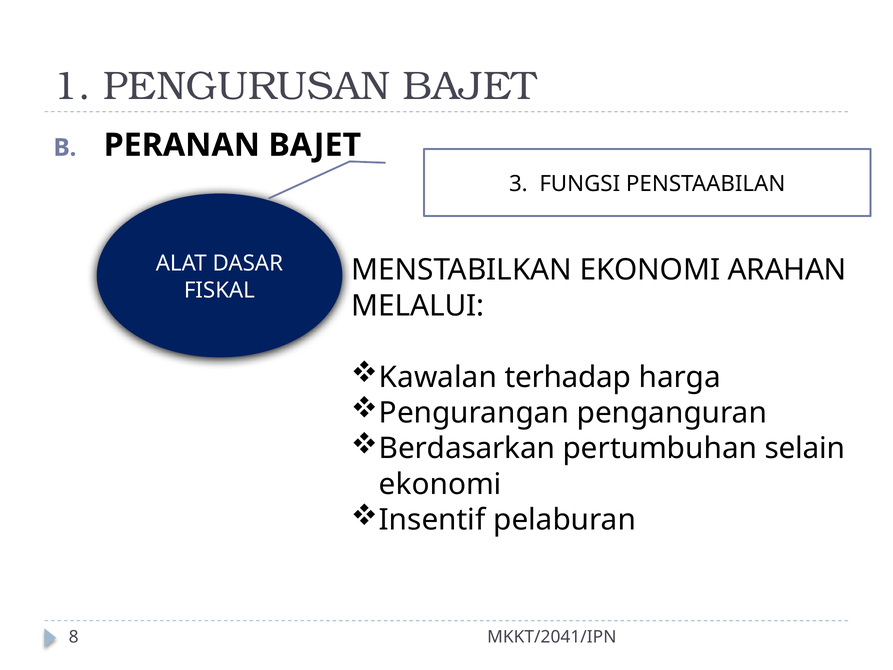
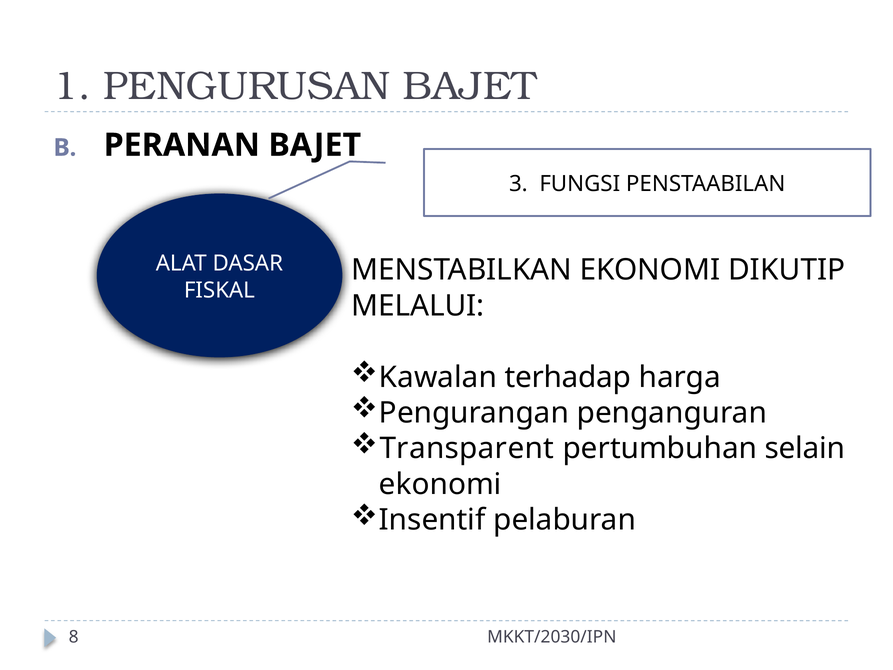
ARAHAN: ARAHAN -> DIKUTIP (787, 270)
Berdasarkan: Berdasarkan -> Transparent (467, 448)
MKKT/2041/IPN: MKKT/2041/IPN -> MKKT/2030/IPN (552, 637)
